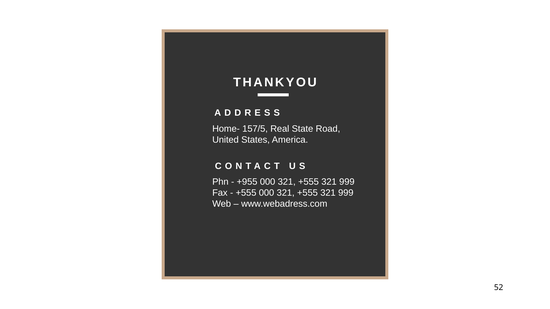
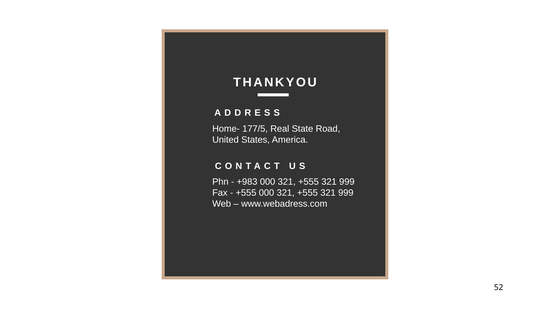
157/5: 157/5 -> 177/5 (255, 129)
+955: +955 -> +983 (247, 182)
